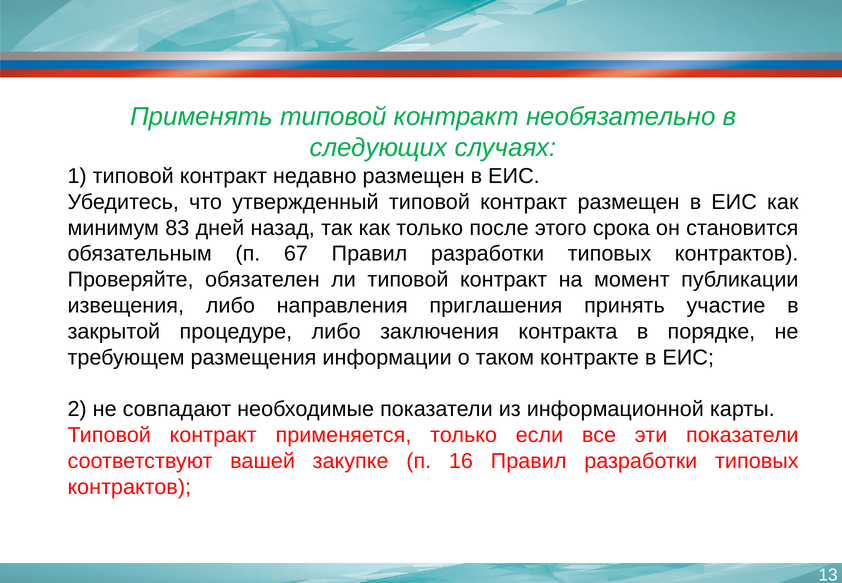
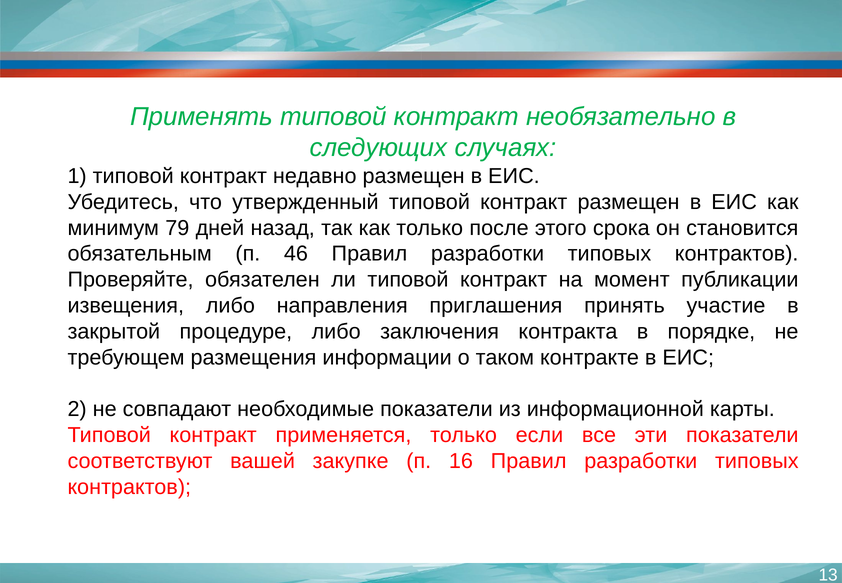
83: 83 -> 79 (177, 228)
67: 67 -> 46 (296, 254)
